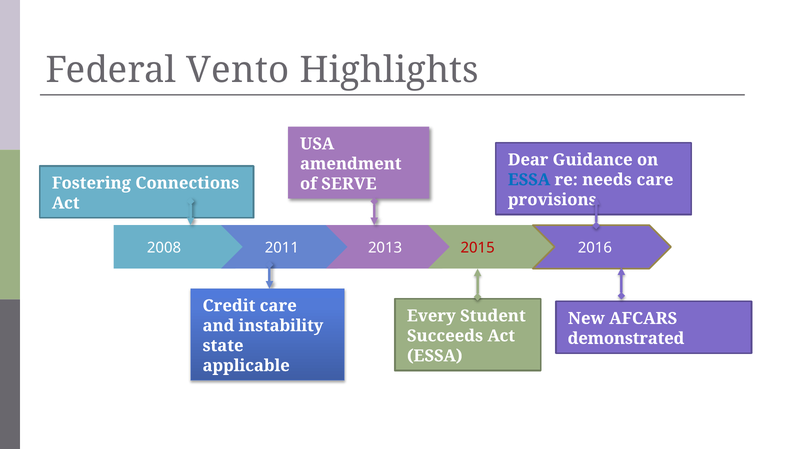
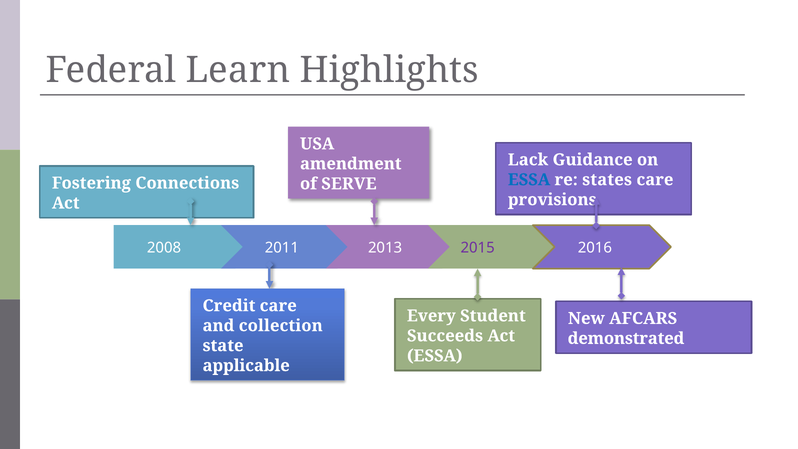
Vento: Vento -> Learn (238, 70)
Dear: Dear -> Lack (528, 160)
needs: needs -> states (607, 180)
2015 colour: red -> purple (478, 248)
instability: instability -> collection (281, 326)
